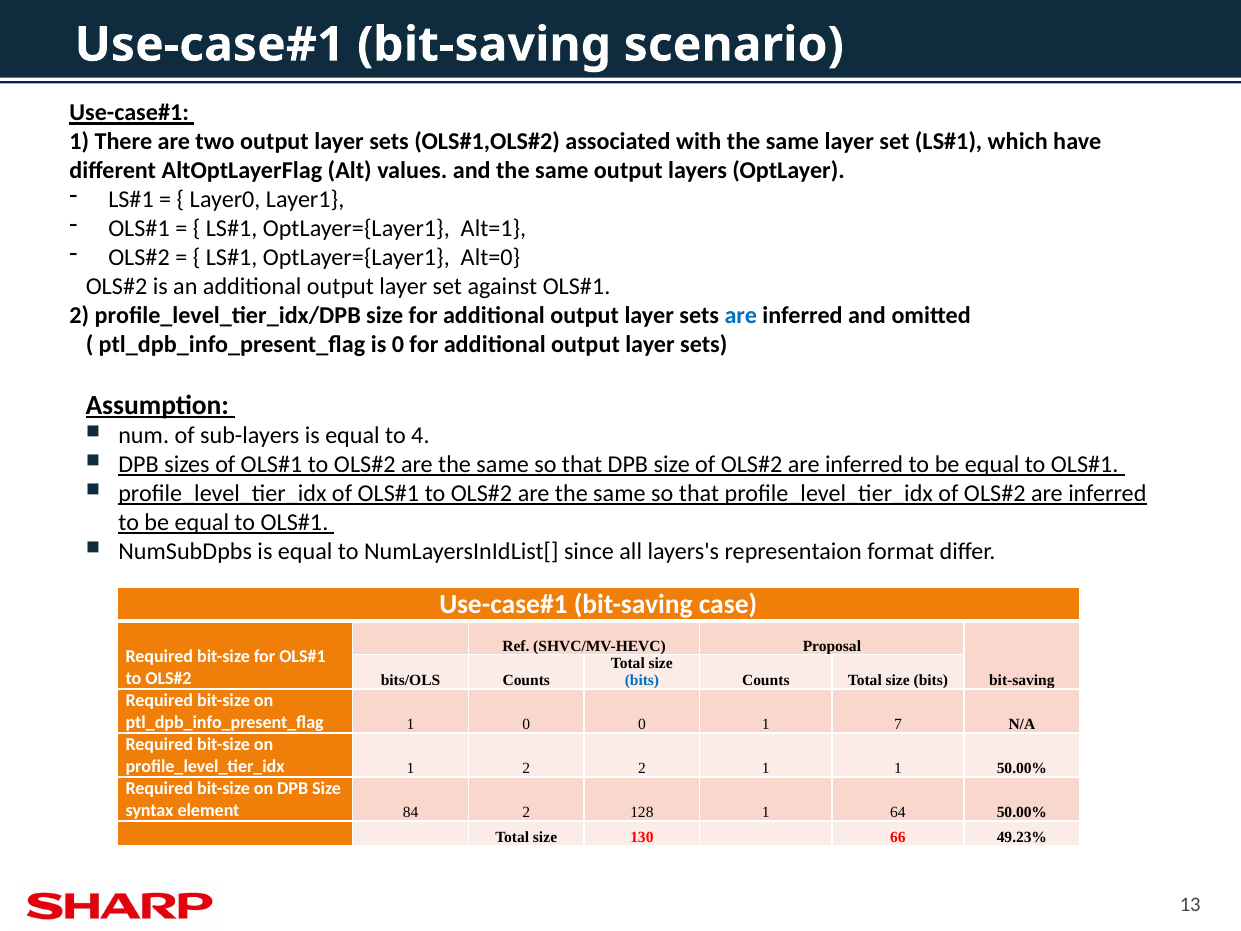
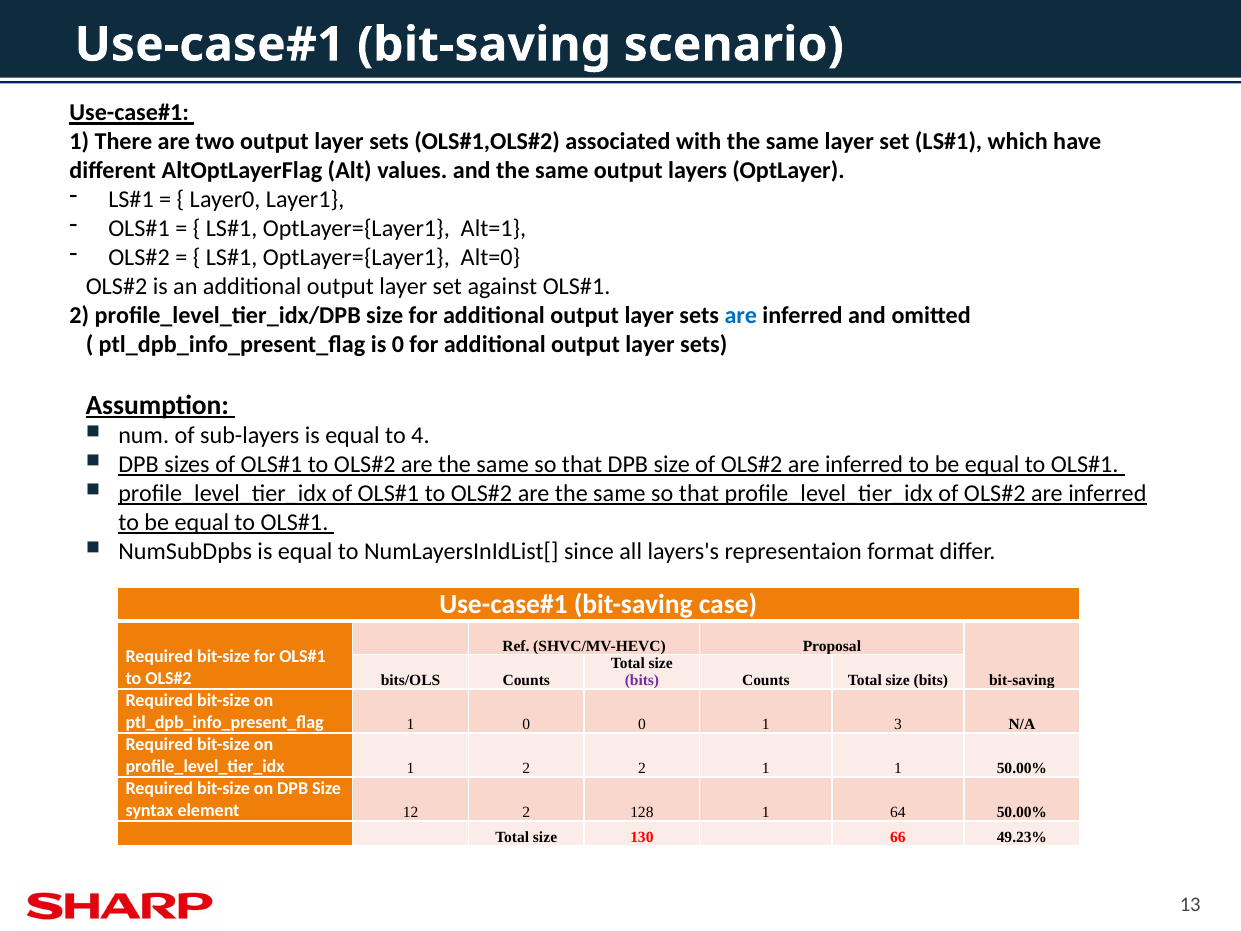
bits colour: blue -> purple (642, 680)
7: 7 -> 3 (898, 724)
84: 84 -> 12 (411, 812)
